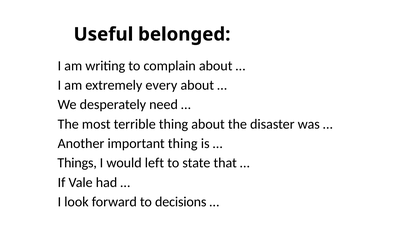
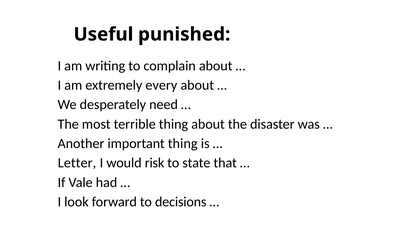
belonged: belonged -> punished (184, 34)
Things: Things -> Letter (77, 163)
left: left -> risk (155, 163)
